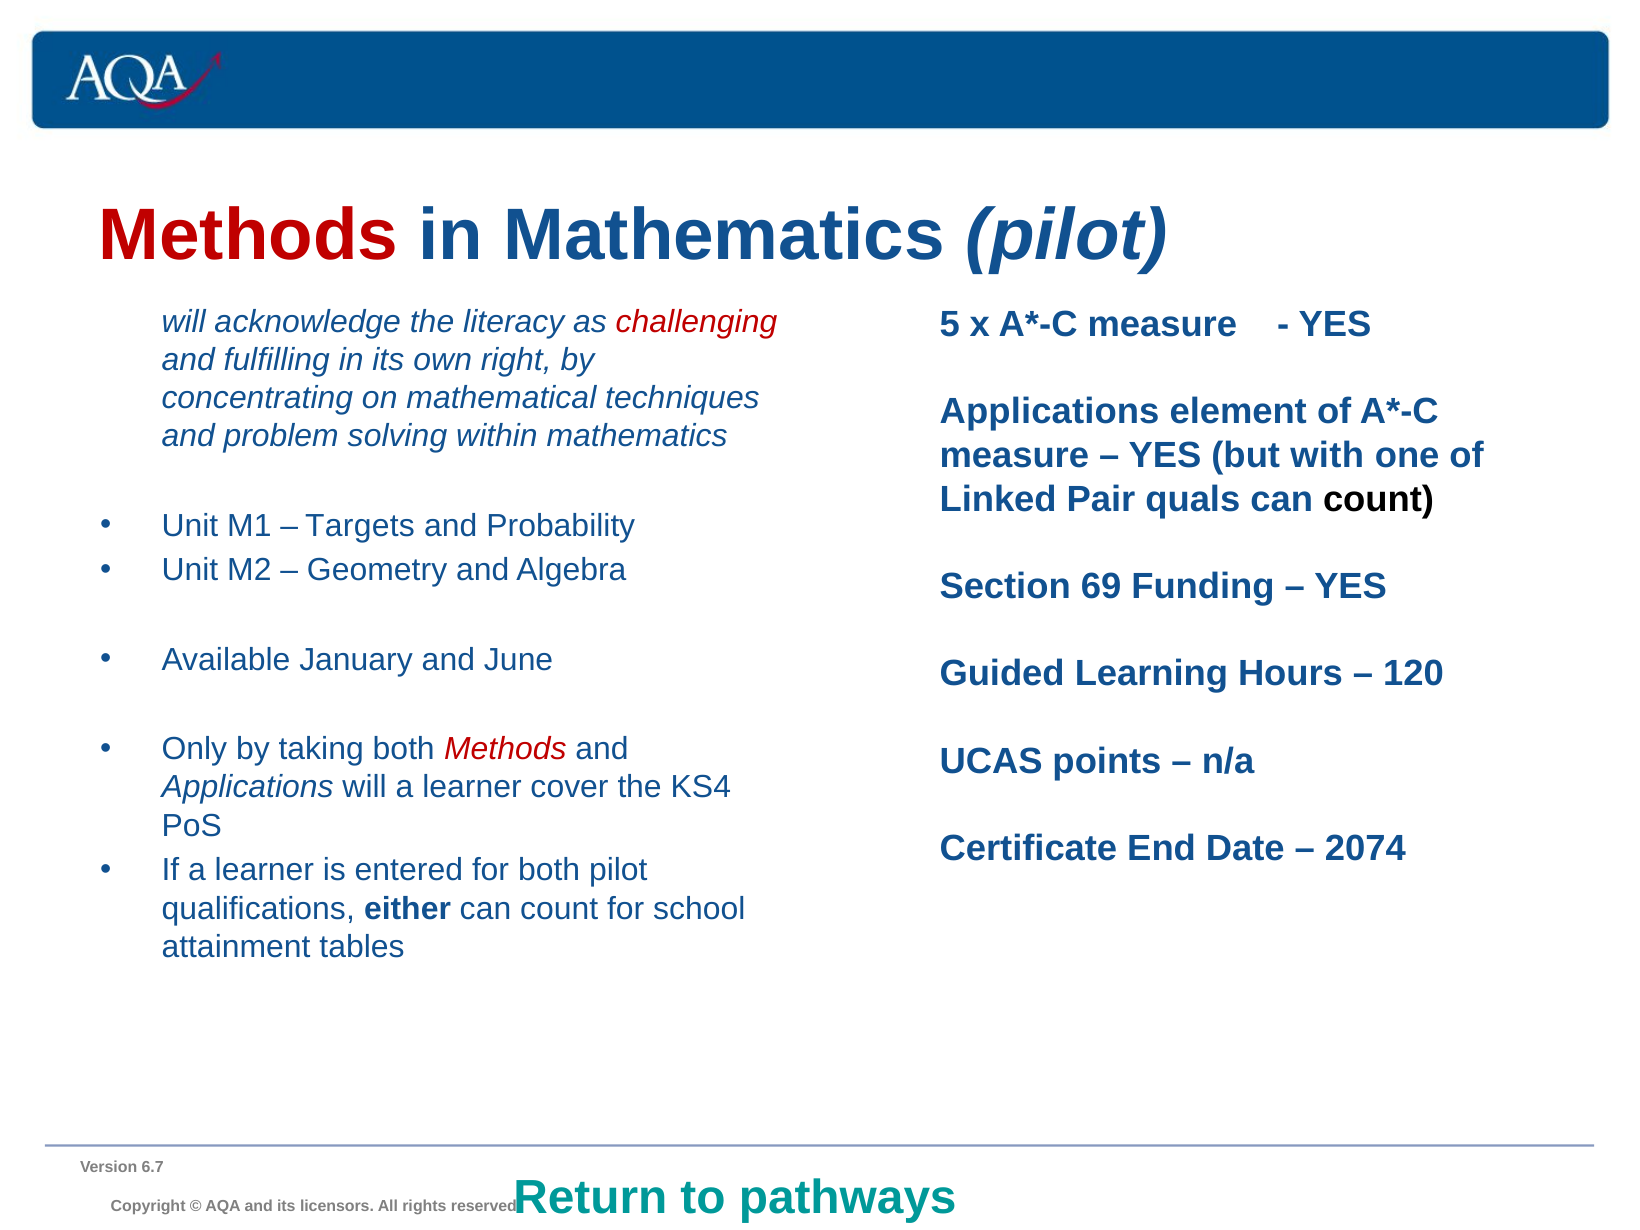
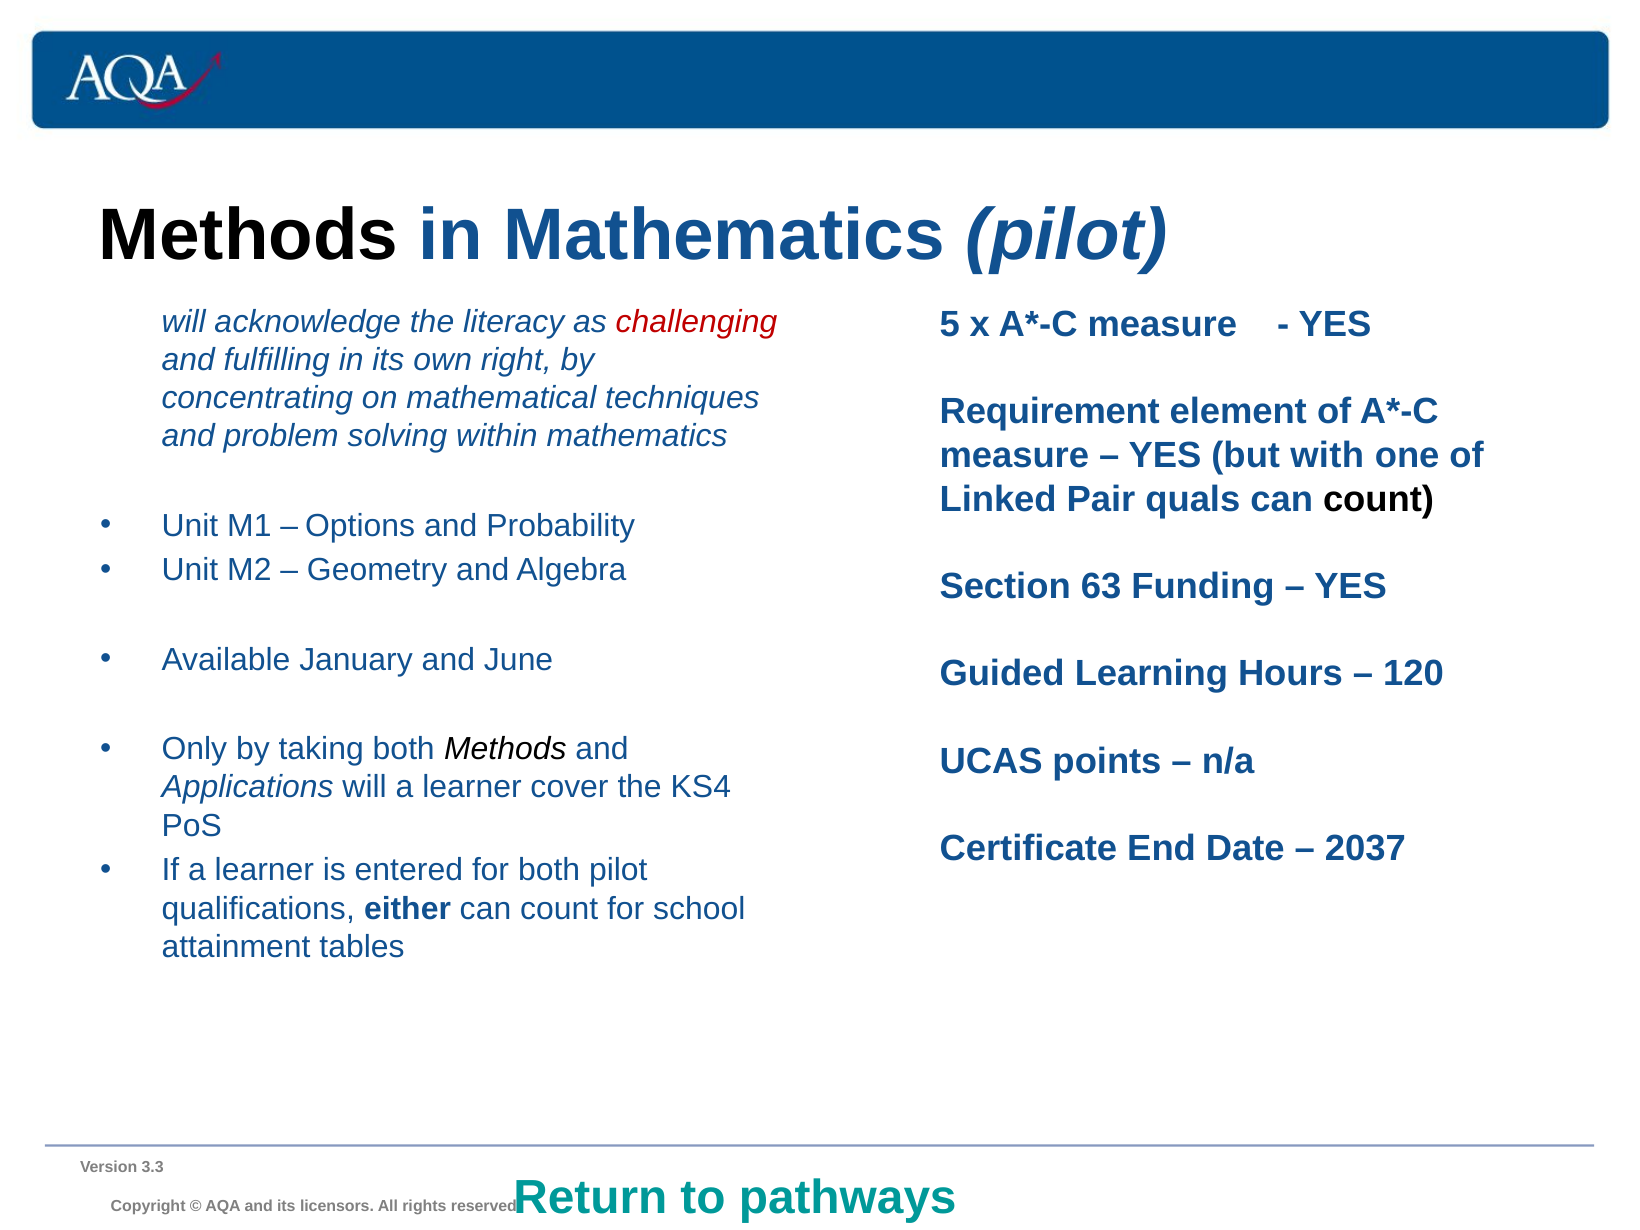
Methods colour: red -> black (248, 236)
Applications: Applications -> Requirement (1050, 412)
Targets: Targets -> Options (360, 526)
69: 69 -> 63 (1101, 587)
Methods colour: red -> black (505, 749)
2074: 2074 -> 2037 (1365, 848)
6.7: 6.7 -> 3.3 (153, 1168)
